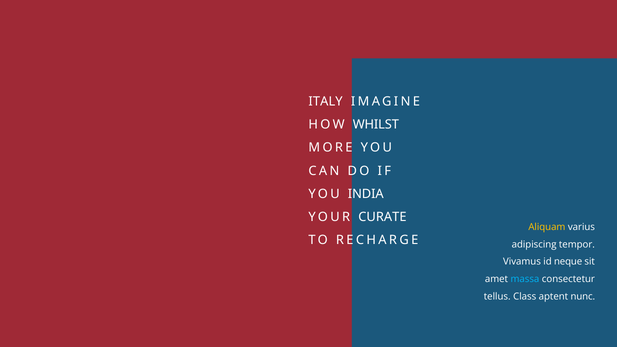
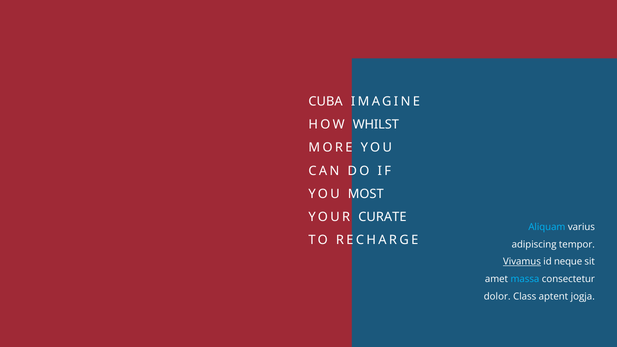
ITALY: ITALY -> CUBA (326, 101)
INDIA: INDIA -> MOST (366, 194)
Aliquam colour: yellow -> light blue (547, 227)
Vivamus underline: none -> present (522, 262)
tellus: tellus -> dolor (497, 296)
nunc: nunc -> jogja (583, 296)
